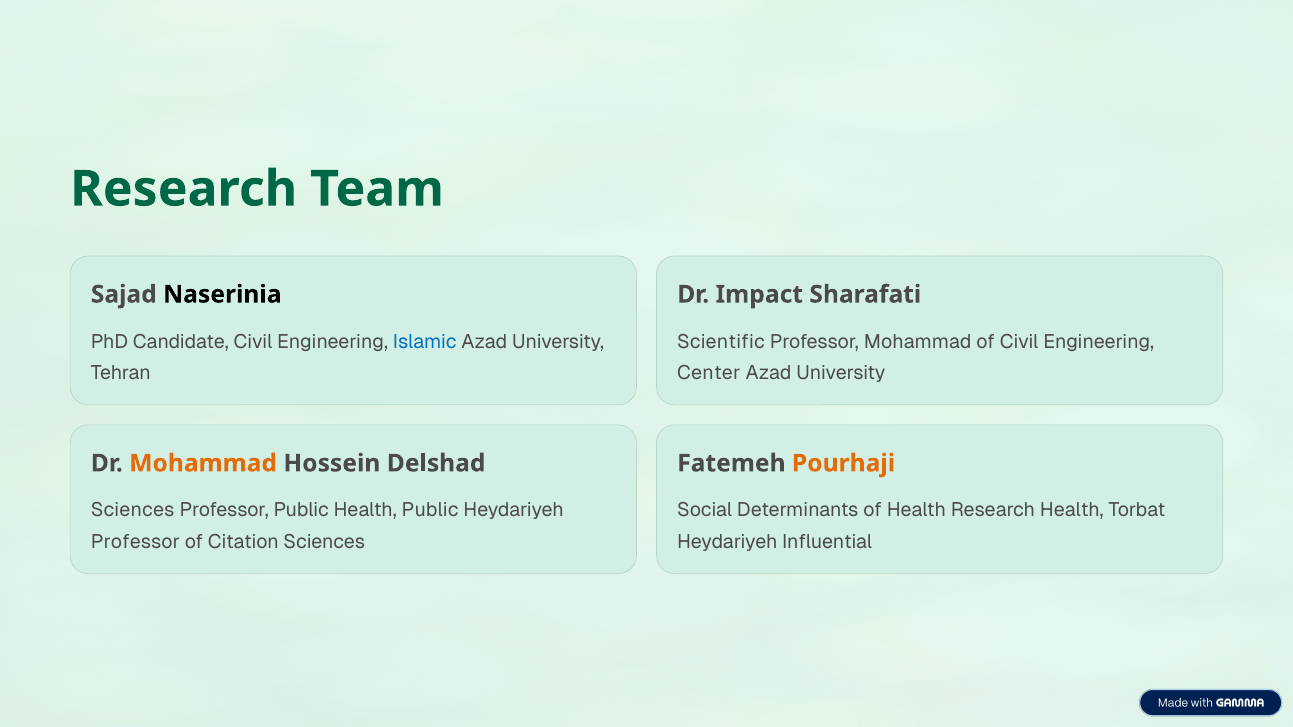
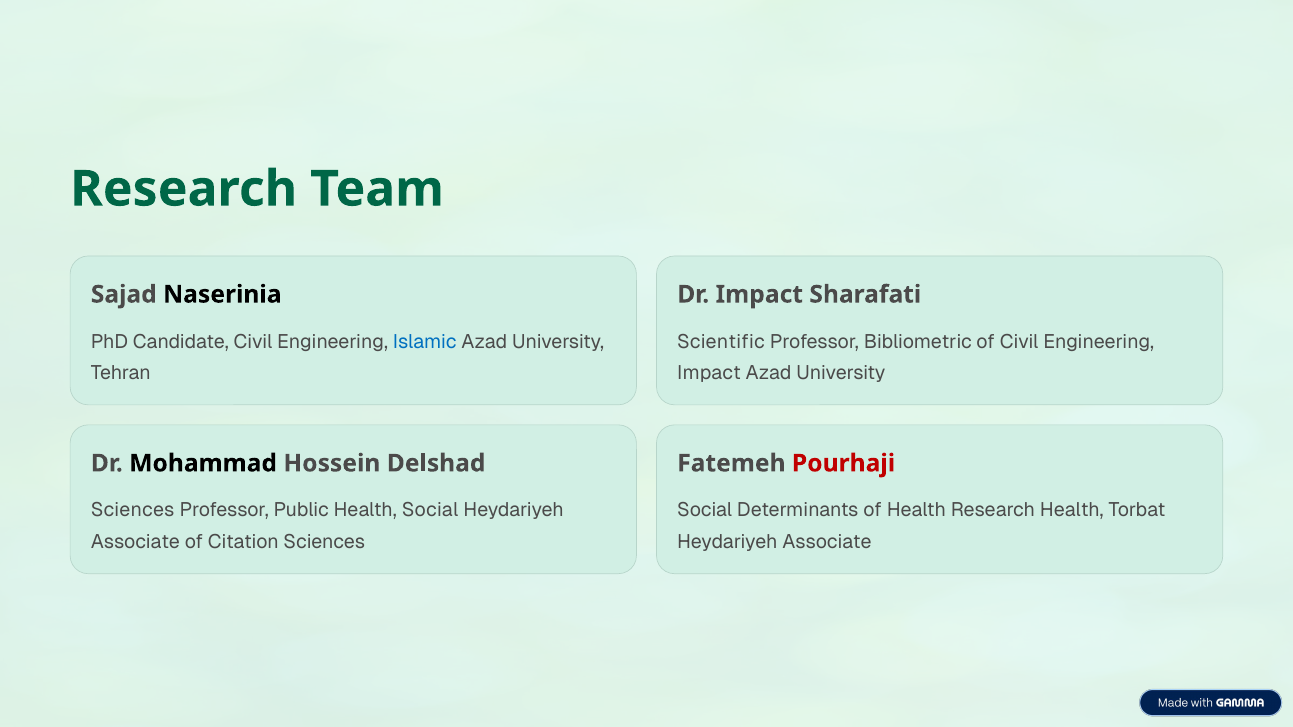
Professor Mohammad: Mohammad -> Bibliometric (918, 342)
Center: Center -> Impact (709, 374)
Mohammad colour: orange -> black (203, 464)
Pourhaji colour: orange -> red (843, 464)
Health Public: Public -> Social (430, 511)
Professor: Professor -> Associate (135, 543)
Influential: Influential -> Associate (827, 543)
